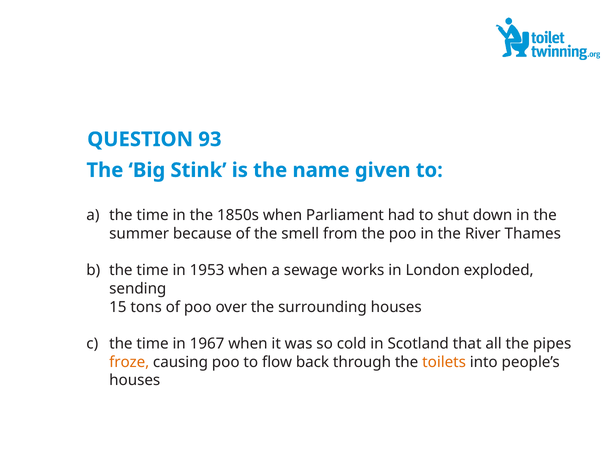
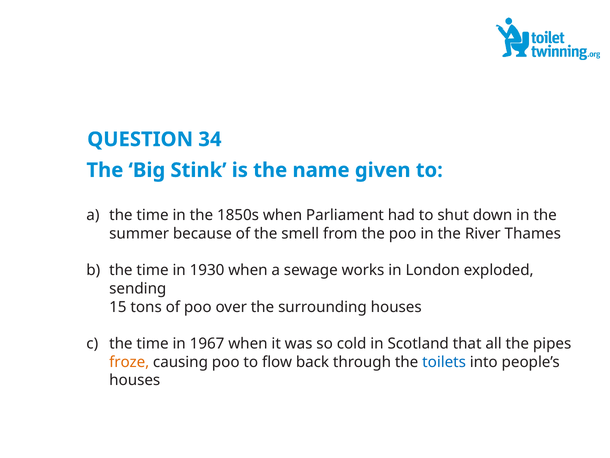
93: 93 -> 34 (210, 139)
1953: 1953 -> 1930 (207, 270)
toilets colour: orange -> blue (444, 362)
